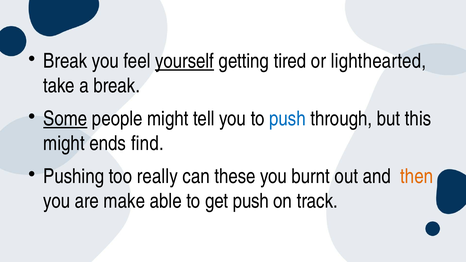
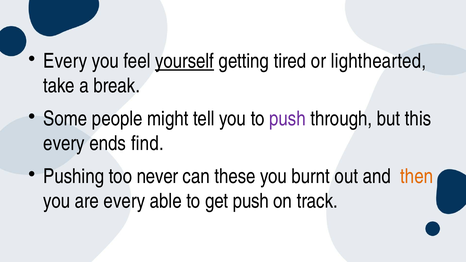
Break: Break -> Every (65, 61)
Some underline: present -> none (65, 119)
push colour: blue -> purple (288, 119)
might: might -> every (64, 144)
really: really -> never (157, 177)
are make: make -> every (124, 201)
